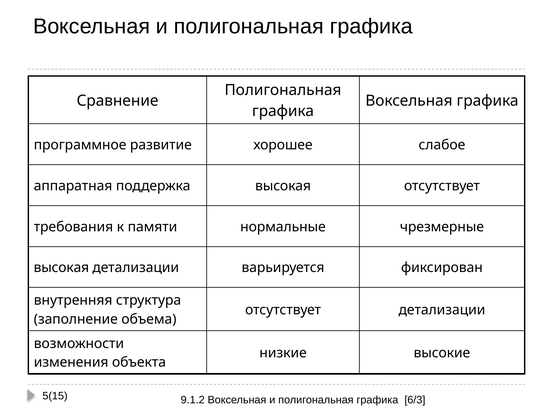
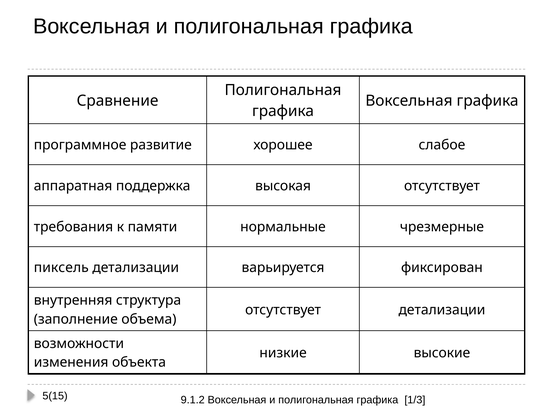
высокая: высокая -> пиксель (61, 268)
6/3: 6/3 -> 1/3 (415, 400)
